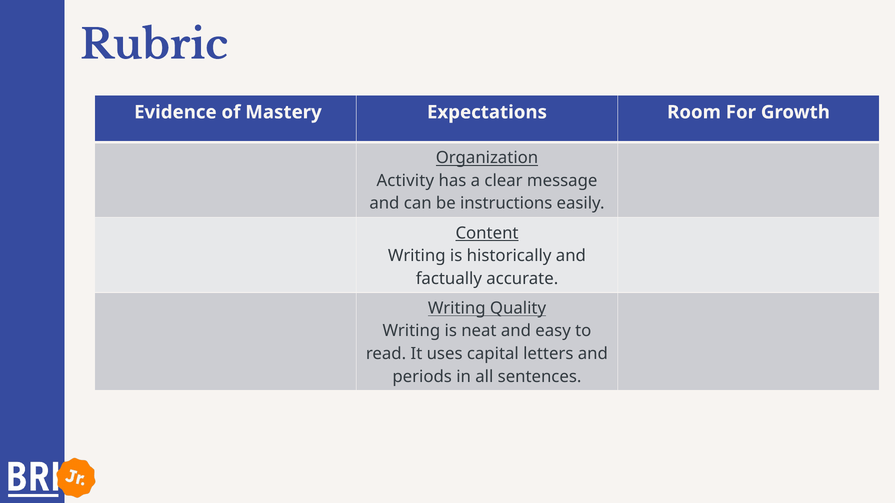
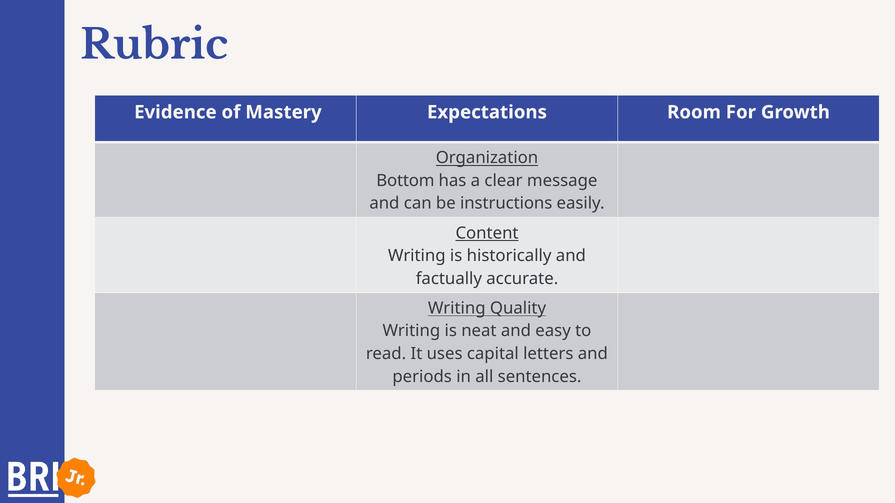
Activity: Activity -> Bottom (405, 181)
